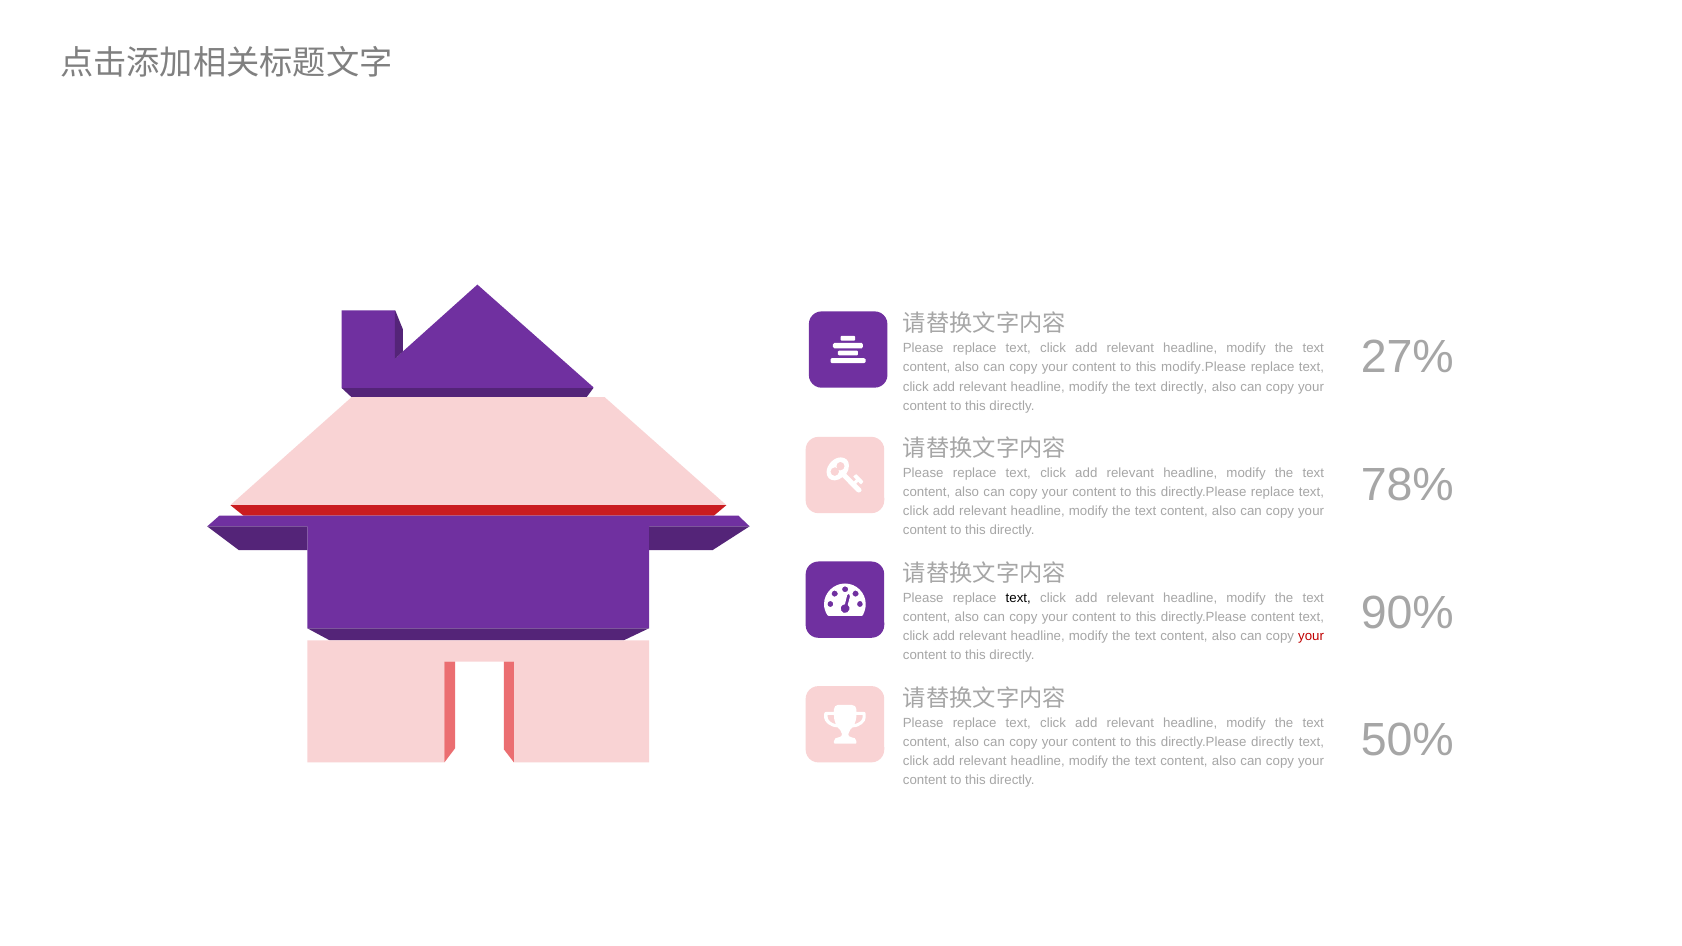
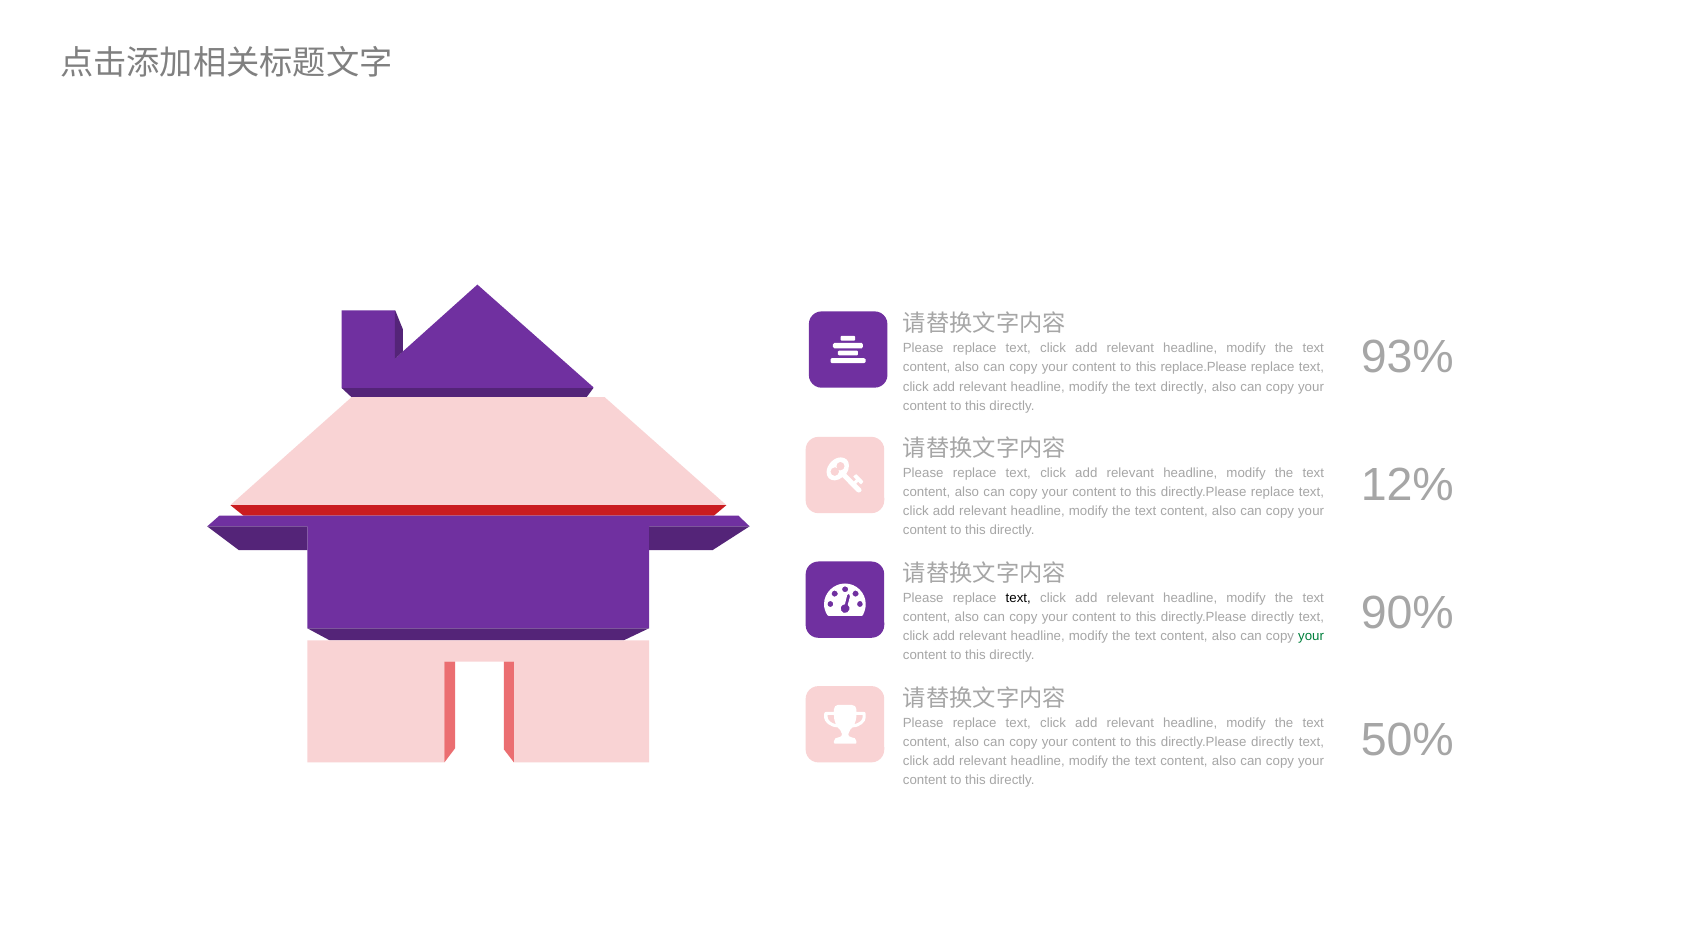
27%: 27% -> 93% (1407, 358)
modify.Please: modify.Please -> replace.Please (1204, 368)
78%: 78% -> 12% (1407, 486)
content: content -> directly (1273, 617)
your colour: red -> green (1311, 637)
